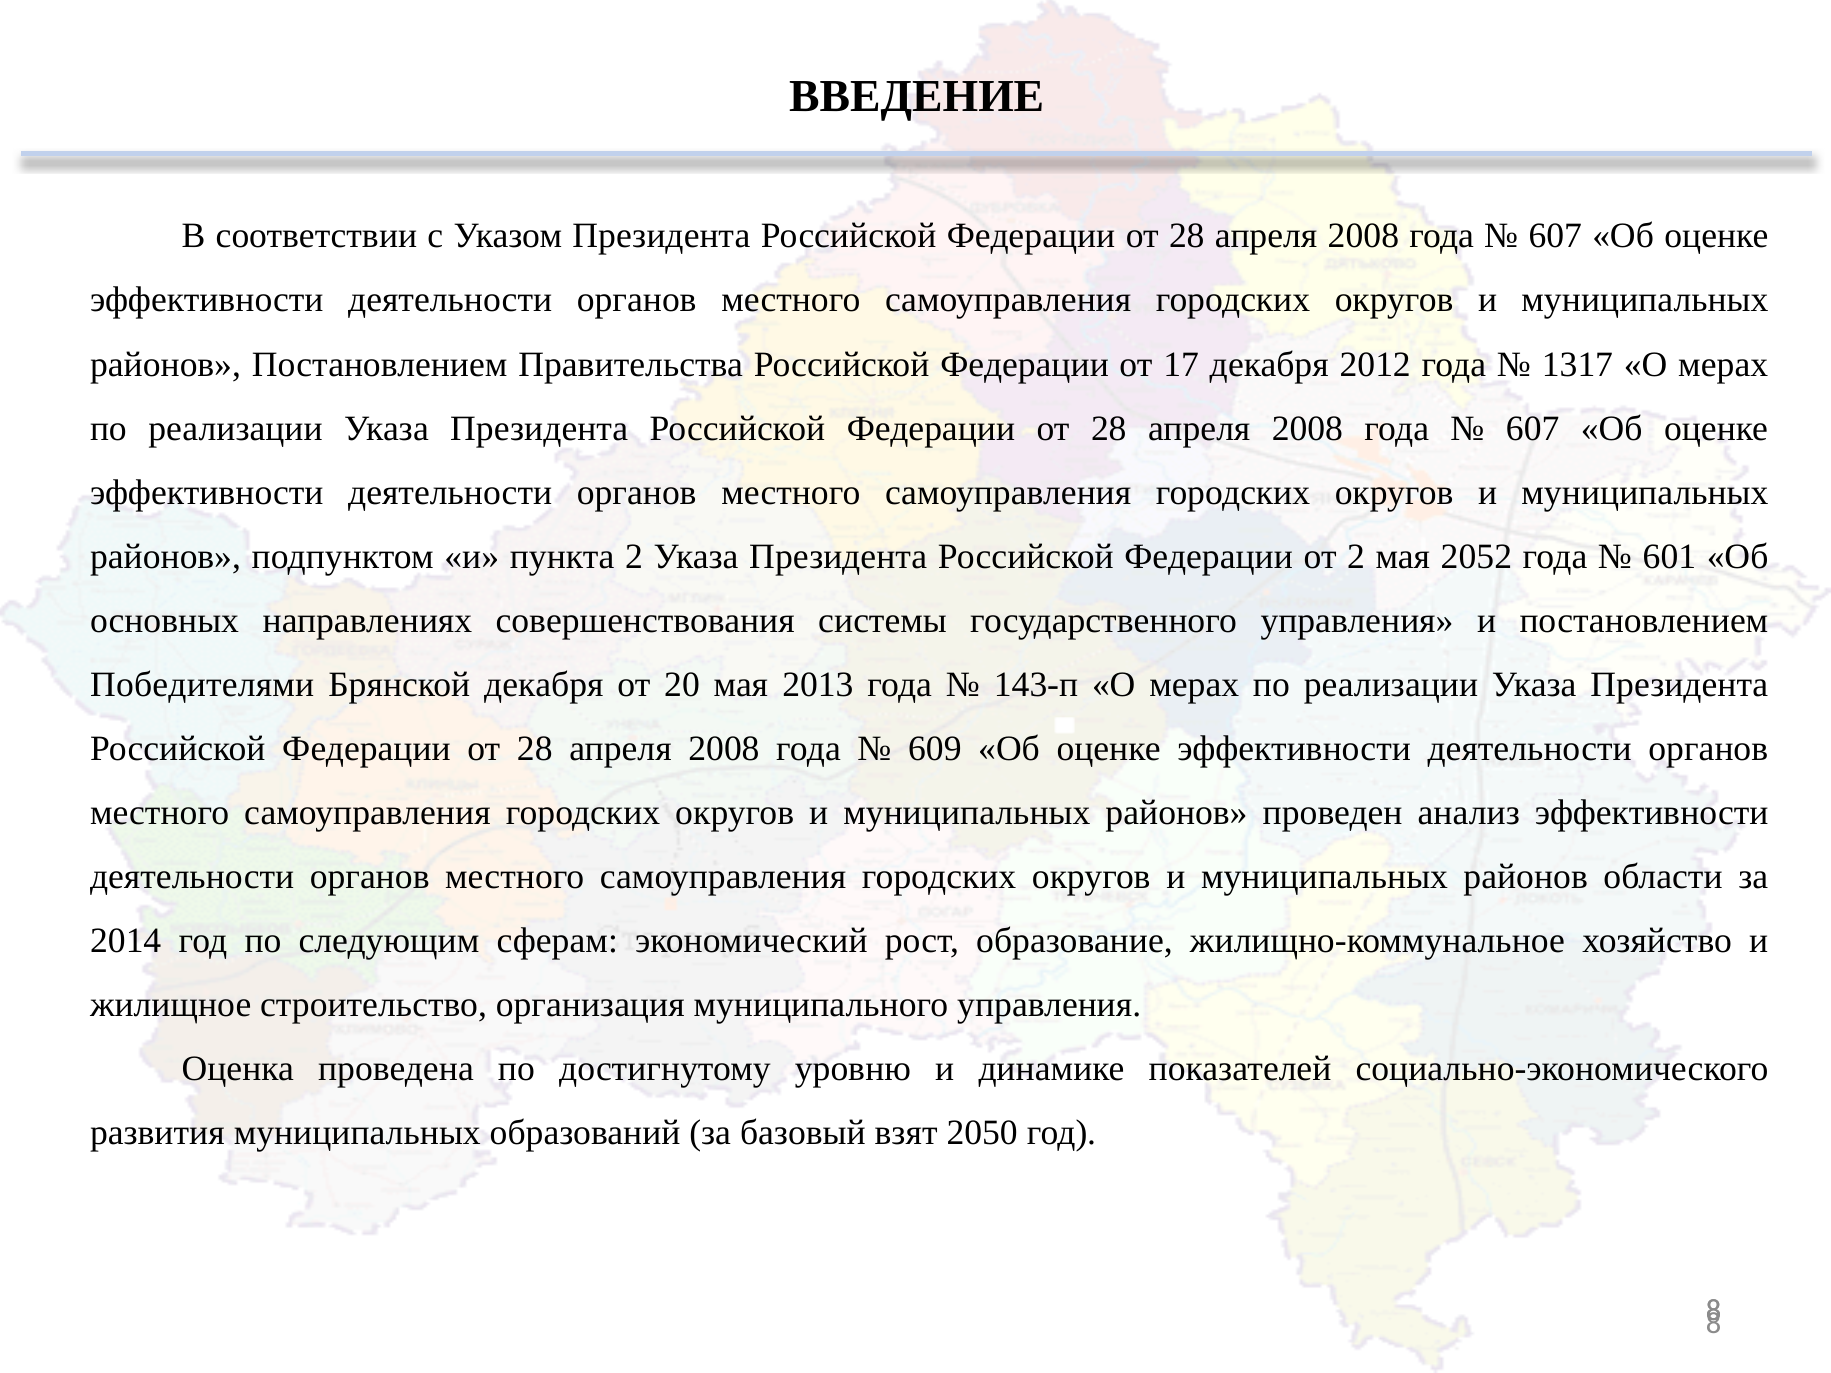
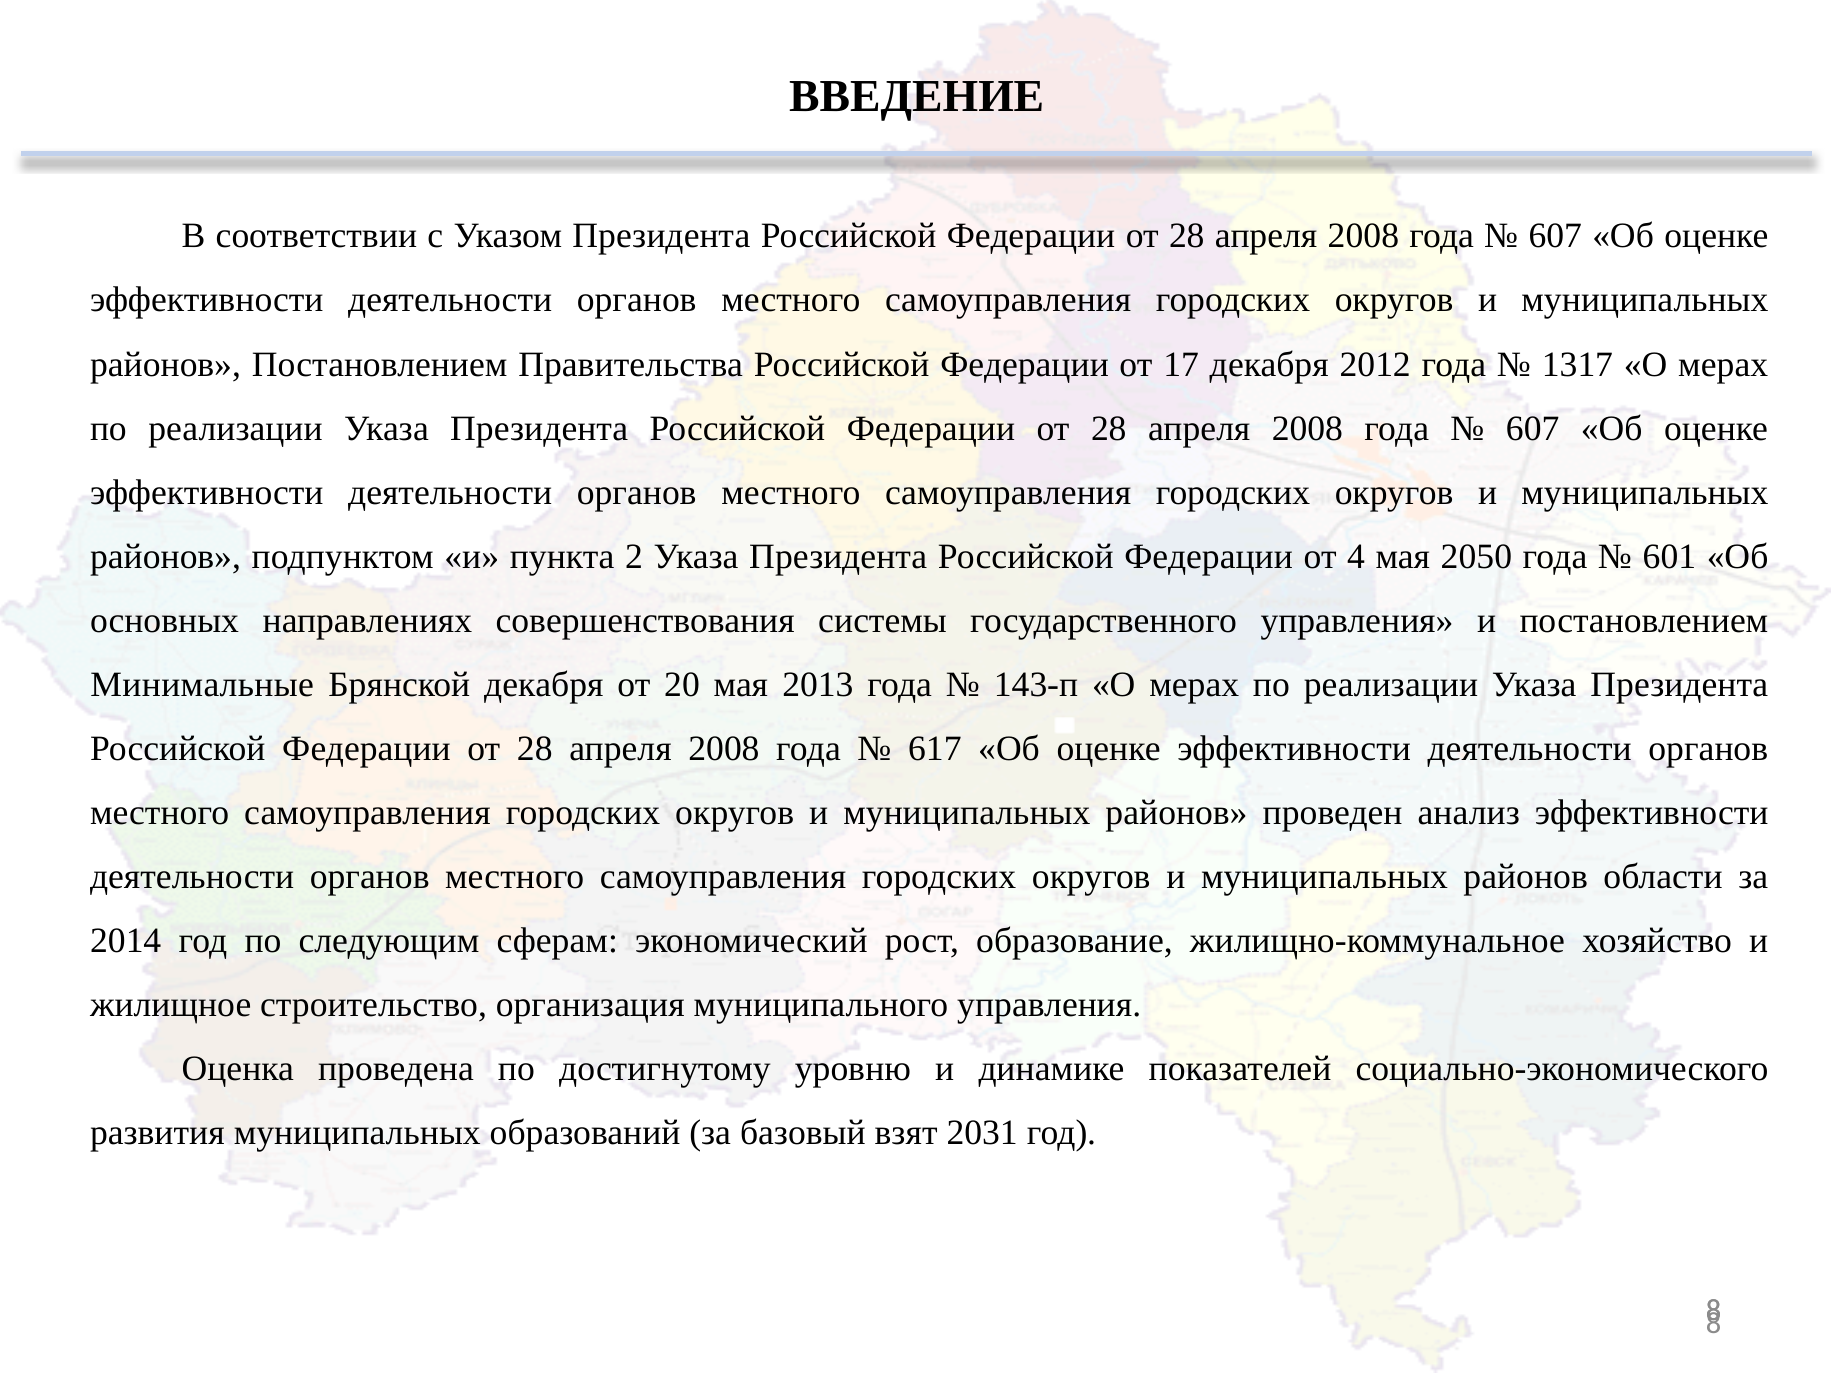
от 2: 2 -> 4 (1356, 557)
2052: 2052 -> 2050 (1476, 557)
Победителями: Победителями -> Минимальные (202, 685)
609: 609 -> 617 (935, 749)
2050: 2050 -> 2031 (982, 1133)
